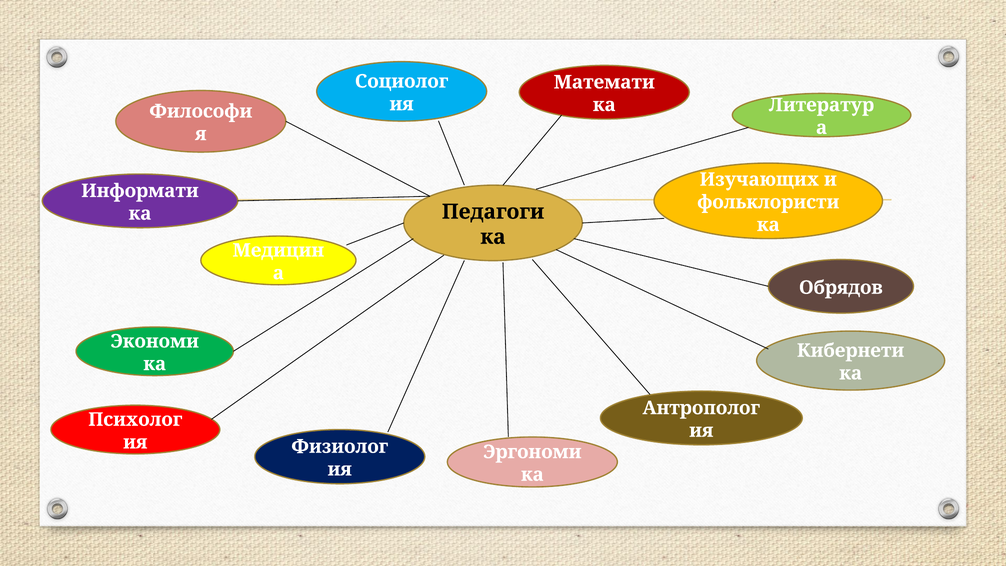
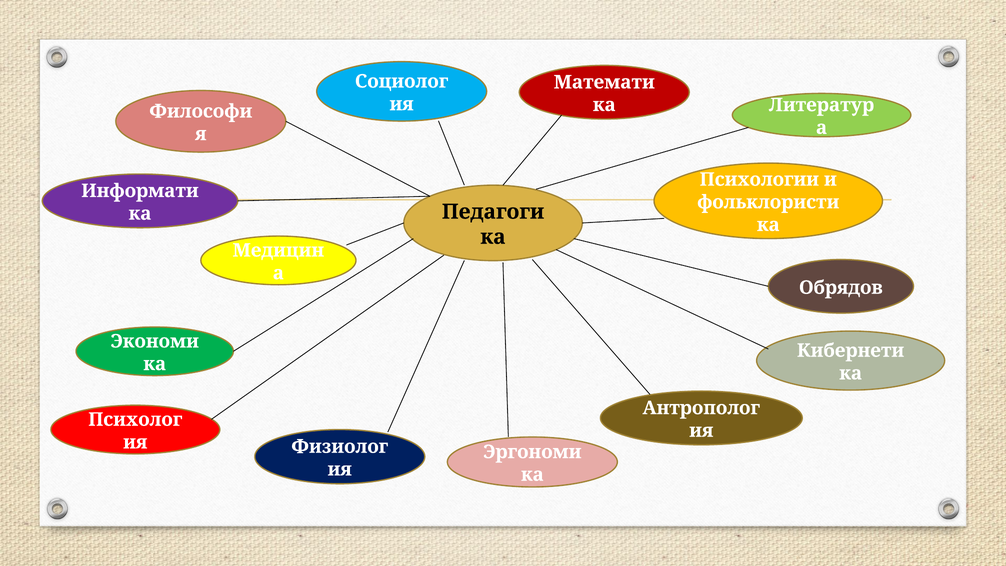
Изучающих: Изучающих -> Психологии (759, 179)
